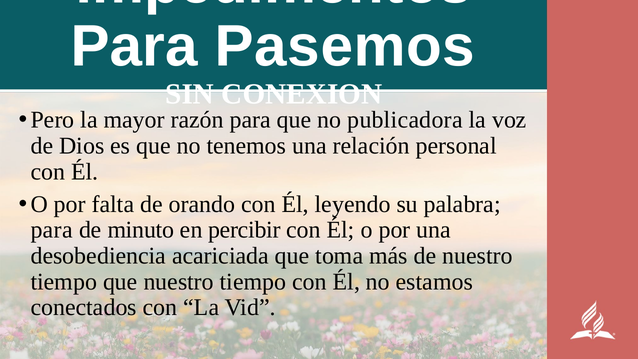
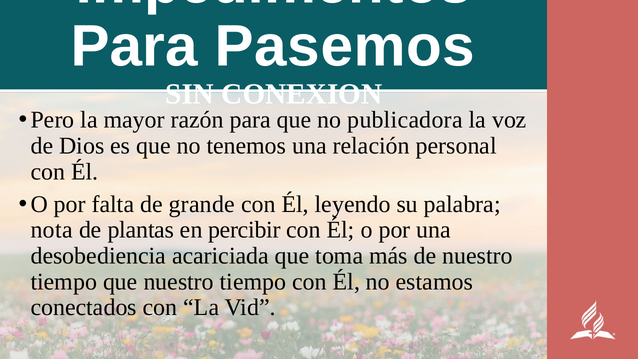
orando: orando -> grande (202, 204)
para: para -> nota (52, 230)
minuto: minuto -> plantas (141, 230)
